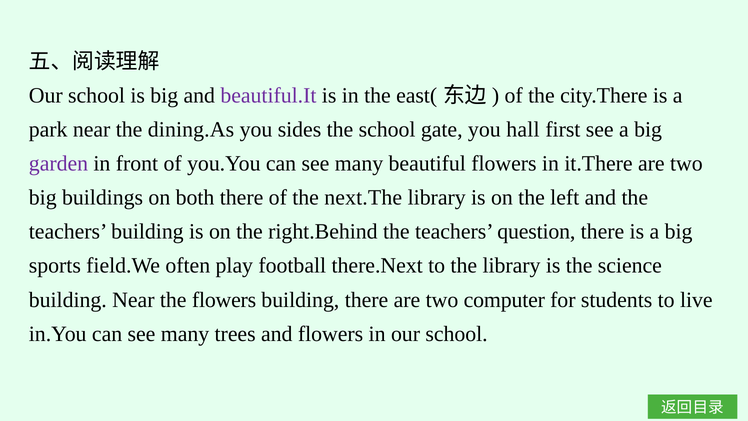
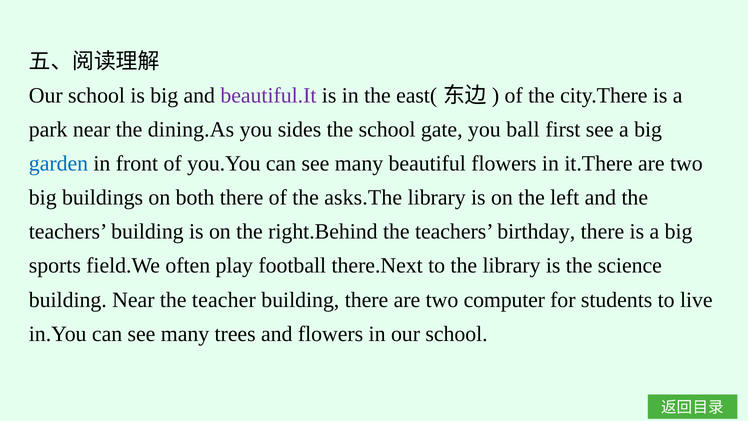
hall: hall -> ball (523, 129)
garden colour: purple -> blue (58, 164)
next.The: next.The -> asks.The (363, 198)
question: question -> birthday (536, 232)
the flowers: flowers -> teacher (224, 300)
